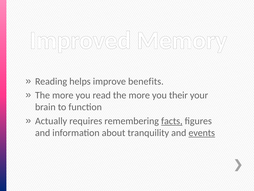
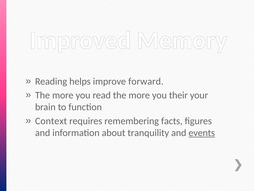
benefits: benefits -> forward (146, 81)
Actually: Actually -> Context (51, 121)
facts underline: present -> none (172, 121)
